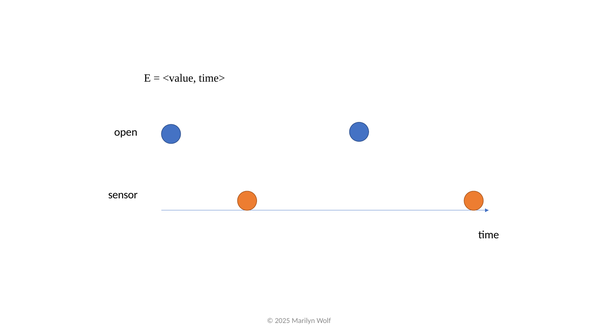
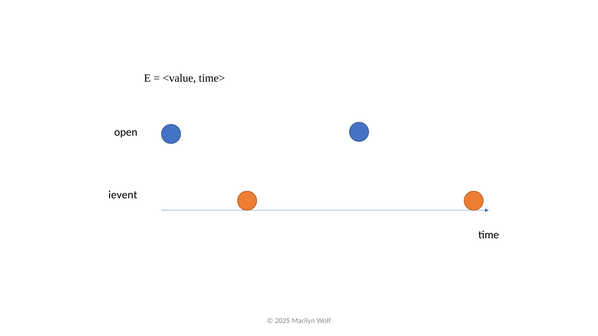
sensor: sensor -> ievent (123, 195)
